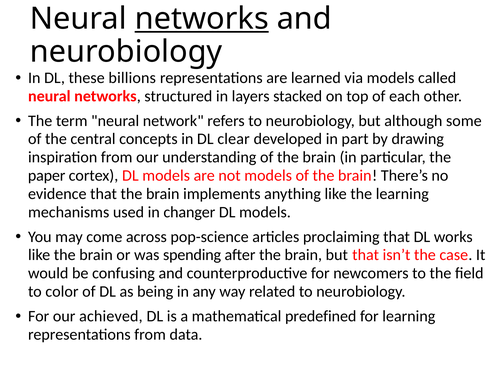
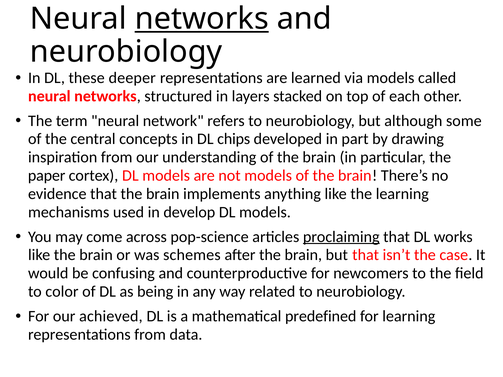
billions: billions -> deeper (132, 78)
clear: clear -> chips (234, 139)
changer: changer -> develop (189, 212)
proclaiming underline: none -> present (341, 237)
spending: spending -> schemes (192, 255)
